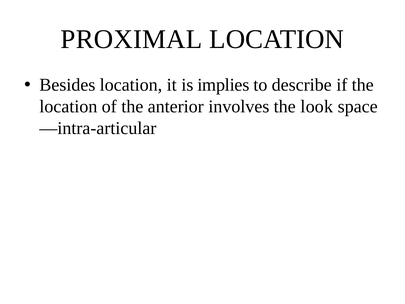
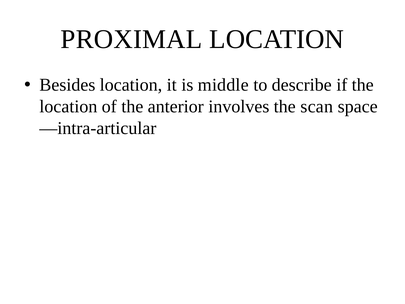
implies: implies -> middle (223, 85)
look: look -> scan (317, 107)
